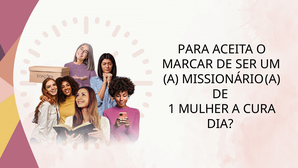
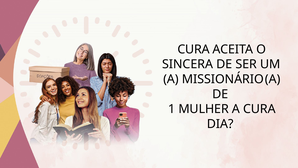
PARA: PARA -> CURA (194, 49)
MARCAR: MARCAR -> SINCERA (188, 64)
